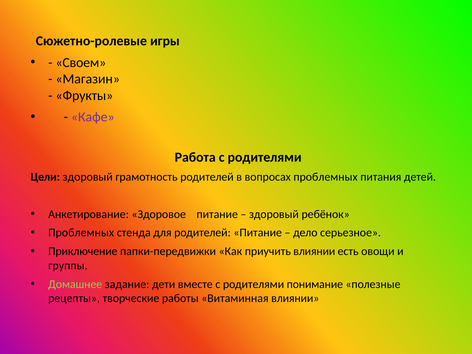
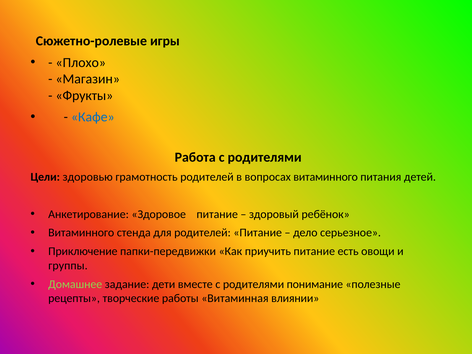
Своем: Своем -> Плохо (81, 63)
Кафе colour: purple -> blue (93, 117)
Цели здоровый: здоровый -> здоровью (88, 177)
вопросах проблемных: проблемных -> витаминного (326, 177)
Проблемных: Проблемных -> Витаминного (81, 233)
приучить влиянии: влиянии -> питание (314, 251)
